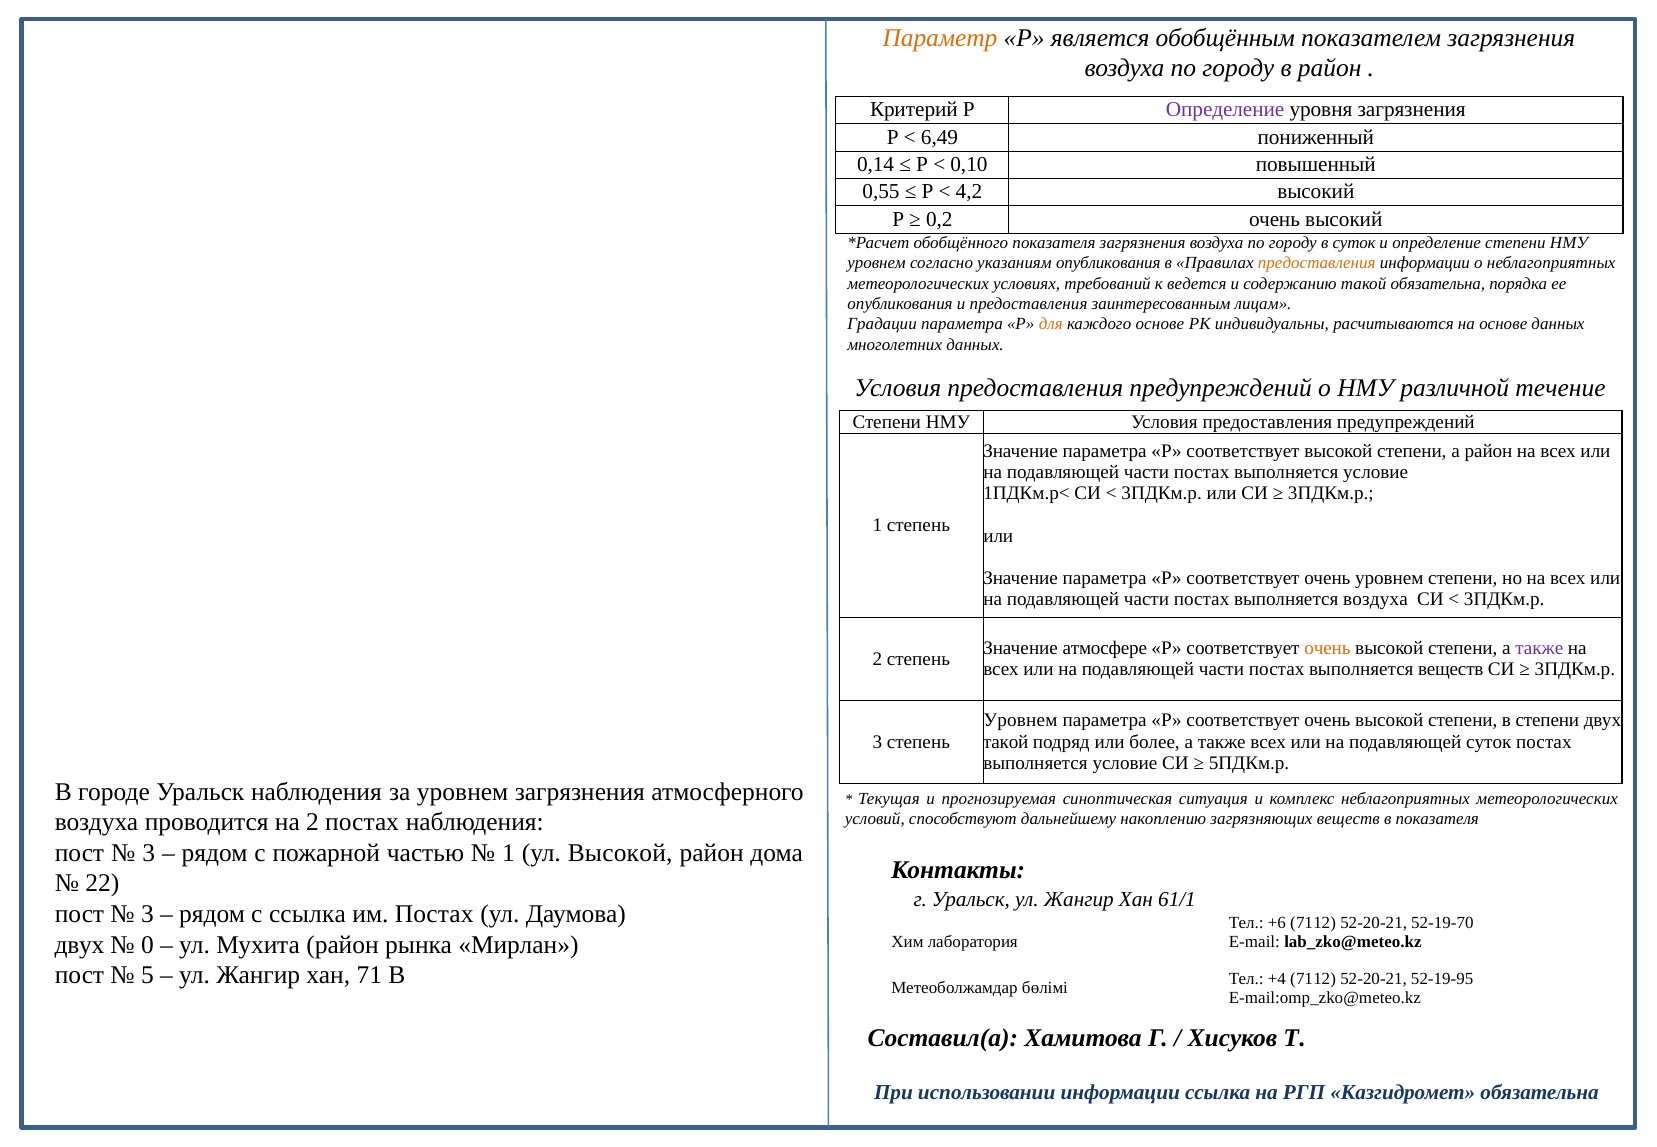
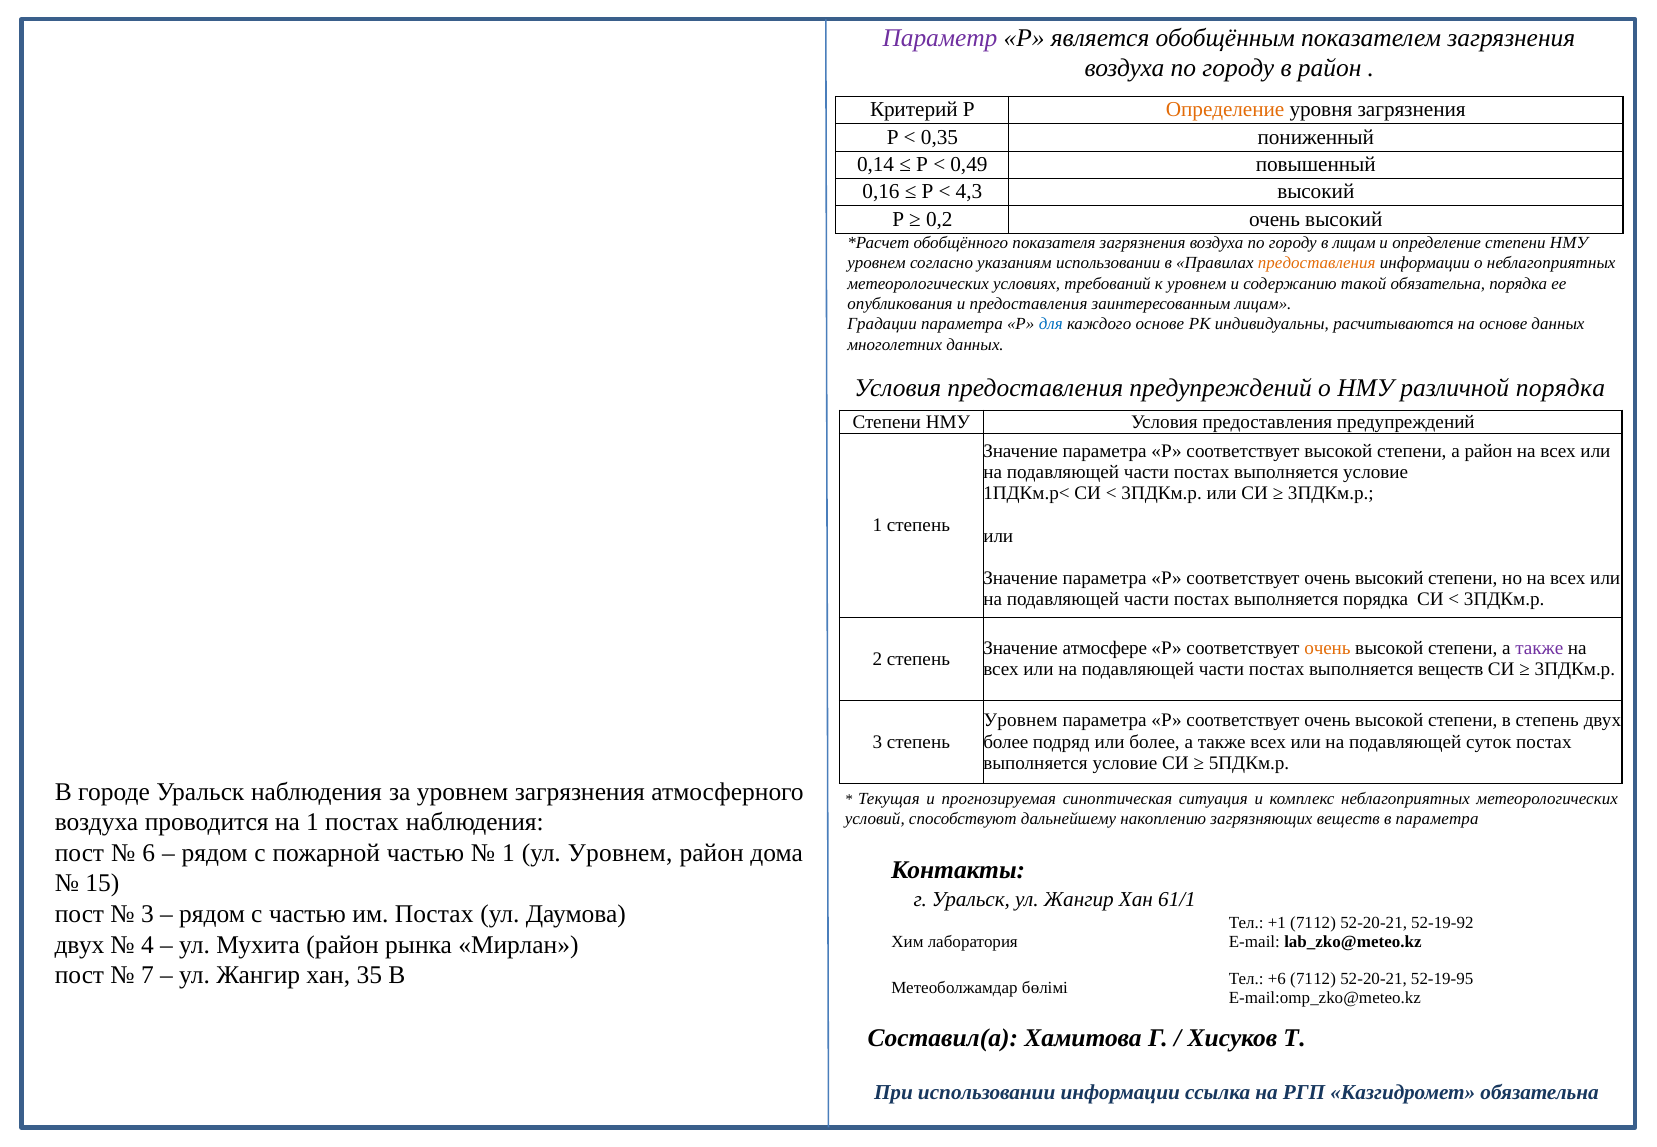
Параметр colour: orange -> purple (940, 38)
Определение colour: purple -> orange (1225, 110)
6,49: 6,49 -> 0,35 (940, 137)
0,10: 0,10 -> 0,49 (969, 164)
0,55: 0,55 -> 0,16 (881, 192)
4,2: 4,2 -> 4,3 (969, 192)
в суток: суток -> лицам (1354, 243)
указаниям опубликования: опубликования -> использовании (1108, 263)
к ведется: ведется -> уровнем (1197, 284)
для colour: orange -> blue (1051, 324)
различной течение: течение -> порядка (1560, 388)
соответствует очень уровнем: уровнем -> высокий (1389, 579)
выполняется воздуха: воздуха -> порядка (1376, 600)
в степени: степени -> степень (1547, 721)
такой: такой -> более (1006, 742)
на 2: 2 -> 1 (313, 822)
в показателя: показателя -> параметра (1437, 819)
3: 3 -> 6 (149, 853)
ул Высокой: Высокой -> Уровнем (620, 853)
22: 22 -> 15 (102, 884)
с ссылка: ссылка -> частью (308, 914)
+6: +6 -> +1 (1277, 923)
52-19-70: 52-19-70 -> 52-19-92 (1442, 923)
0: 0 -> 4 (147, 945)
5: 5 -> 7 (147, 975)
71: 71 -> 35 (369, 975)
+4: +4 -> +6 (1277, 979)
